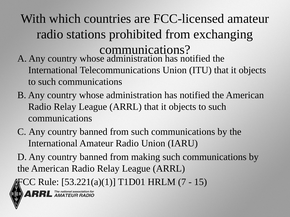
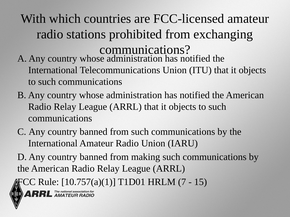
53.221(a)(1: 53.221(a)(1 -> 10.757(a)(1 (89, 182)
